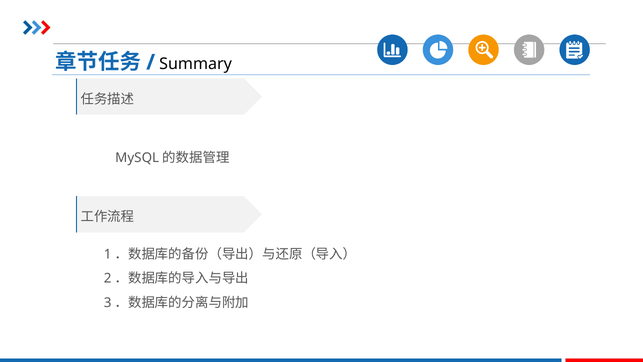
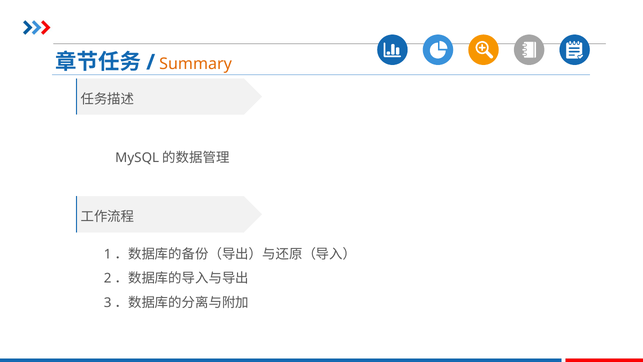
Summary colour: black -> orange (196, 64)
